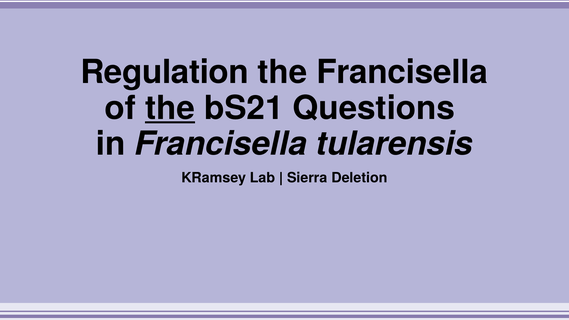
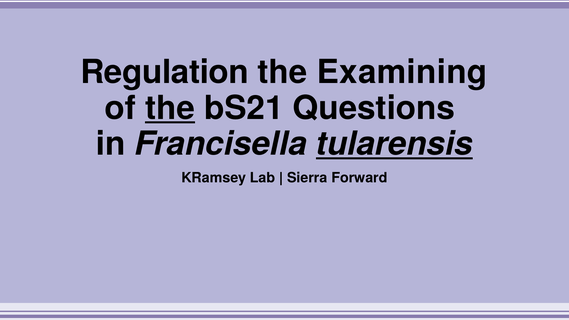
the Francisella: Francisella -> Examining (402, 72)
tularensis underline: none -> present (394, 144)
Deletion: Deletion -> Forward (359, 178)
